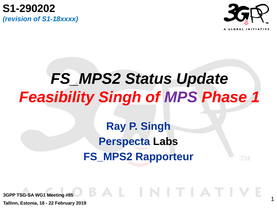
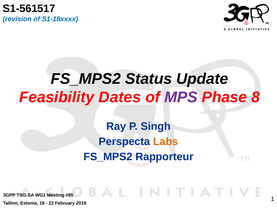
S1-290202: S1-290202 -> S1-561517 (29, 9)
Feasibility Singh: Singh -> Dates (120, 97)
Phase 1: 1 -> 8 (256, 97)
Labs colour: black -> orange (166, 141)
